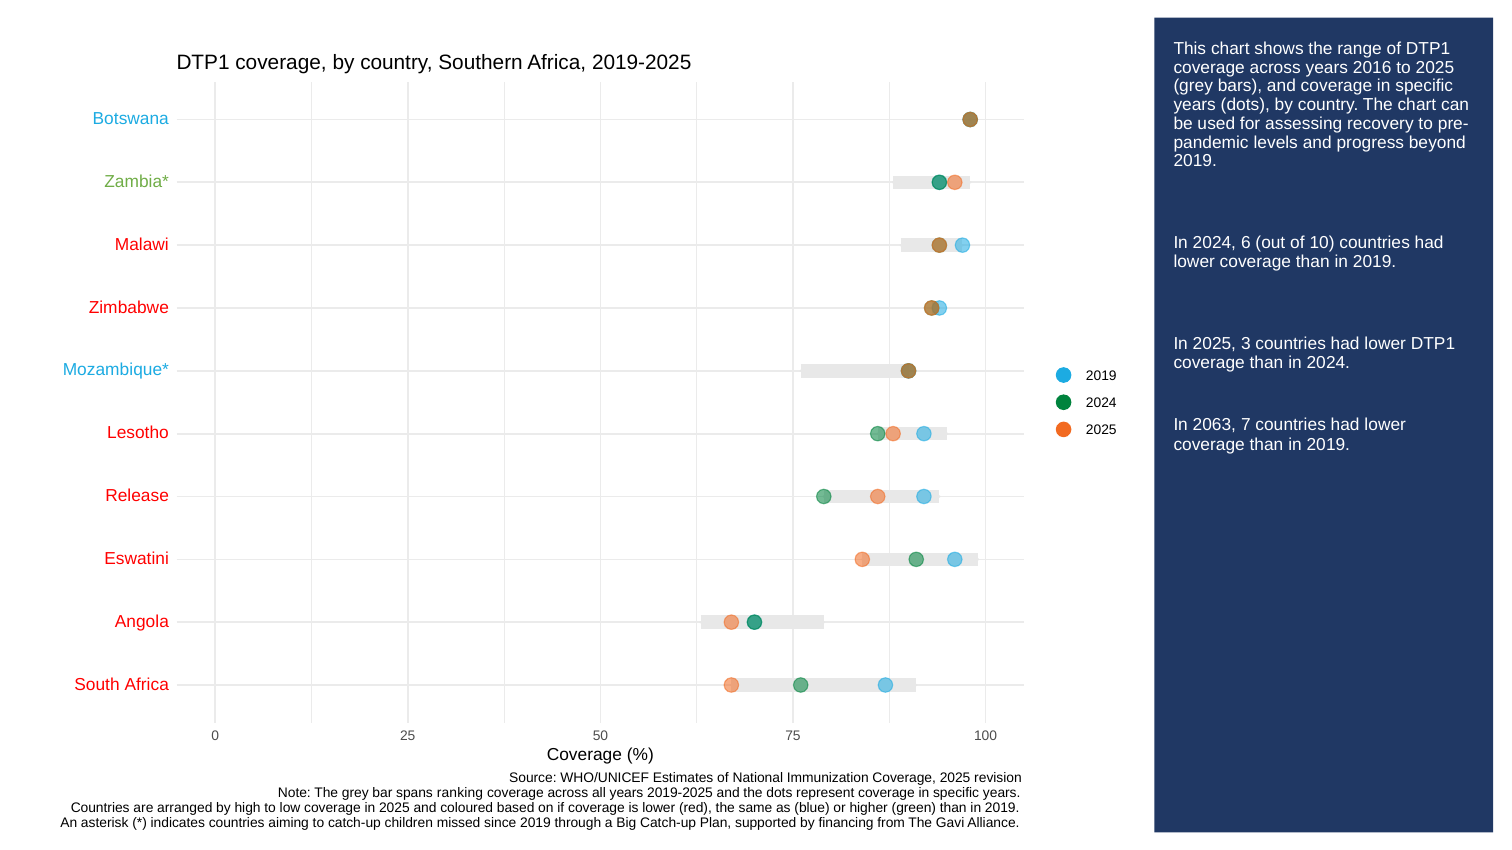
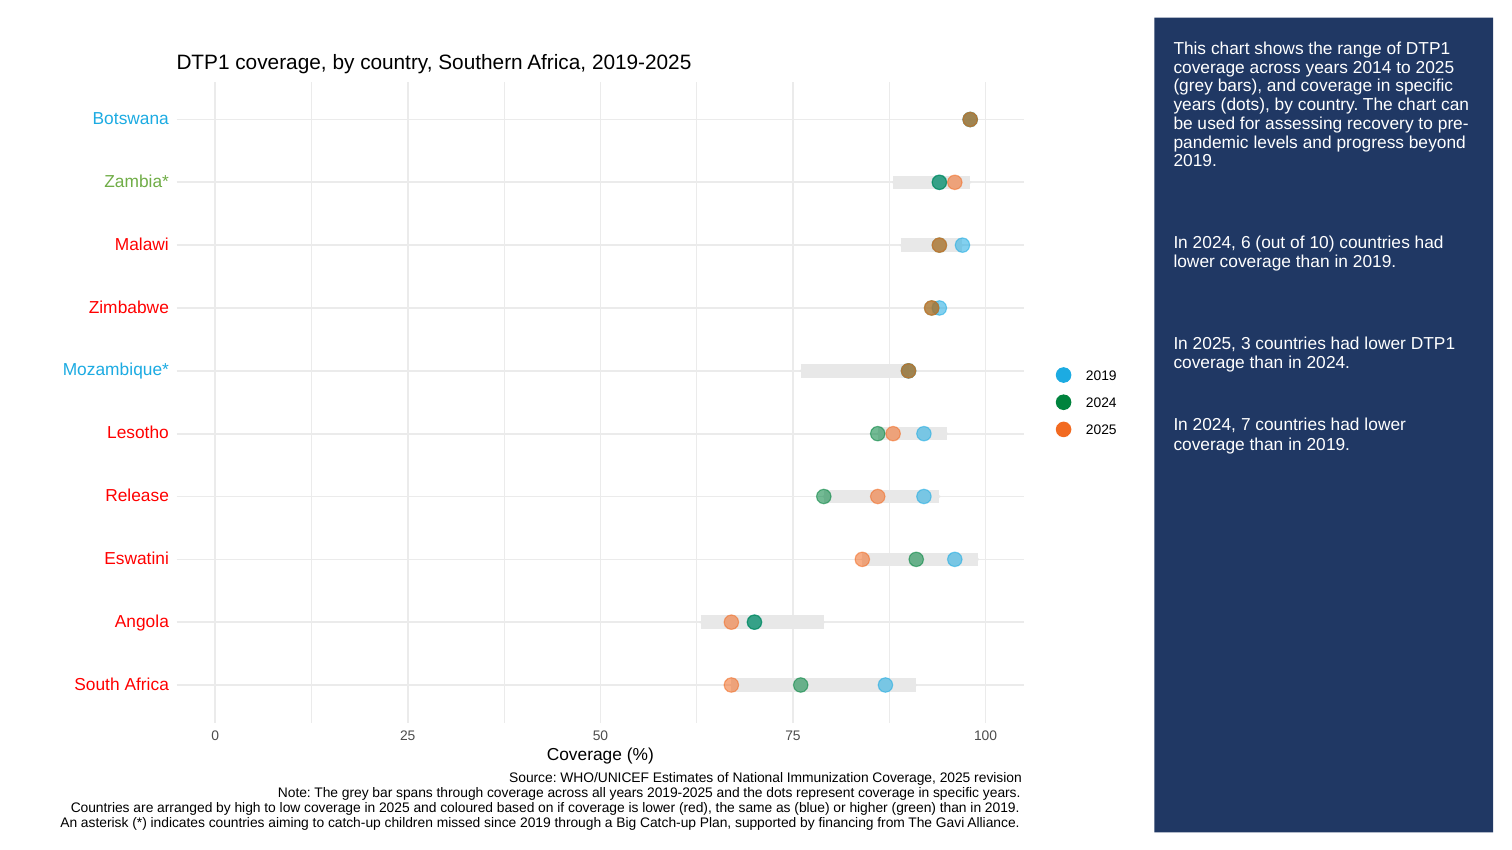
2016: 2016 -> 2014 (1372, 68)
2063: 2063 -> 2024 (1214, 425)
spans ranking: ranking -> through (460, 794)
